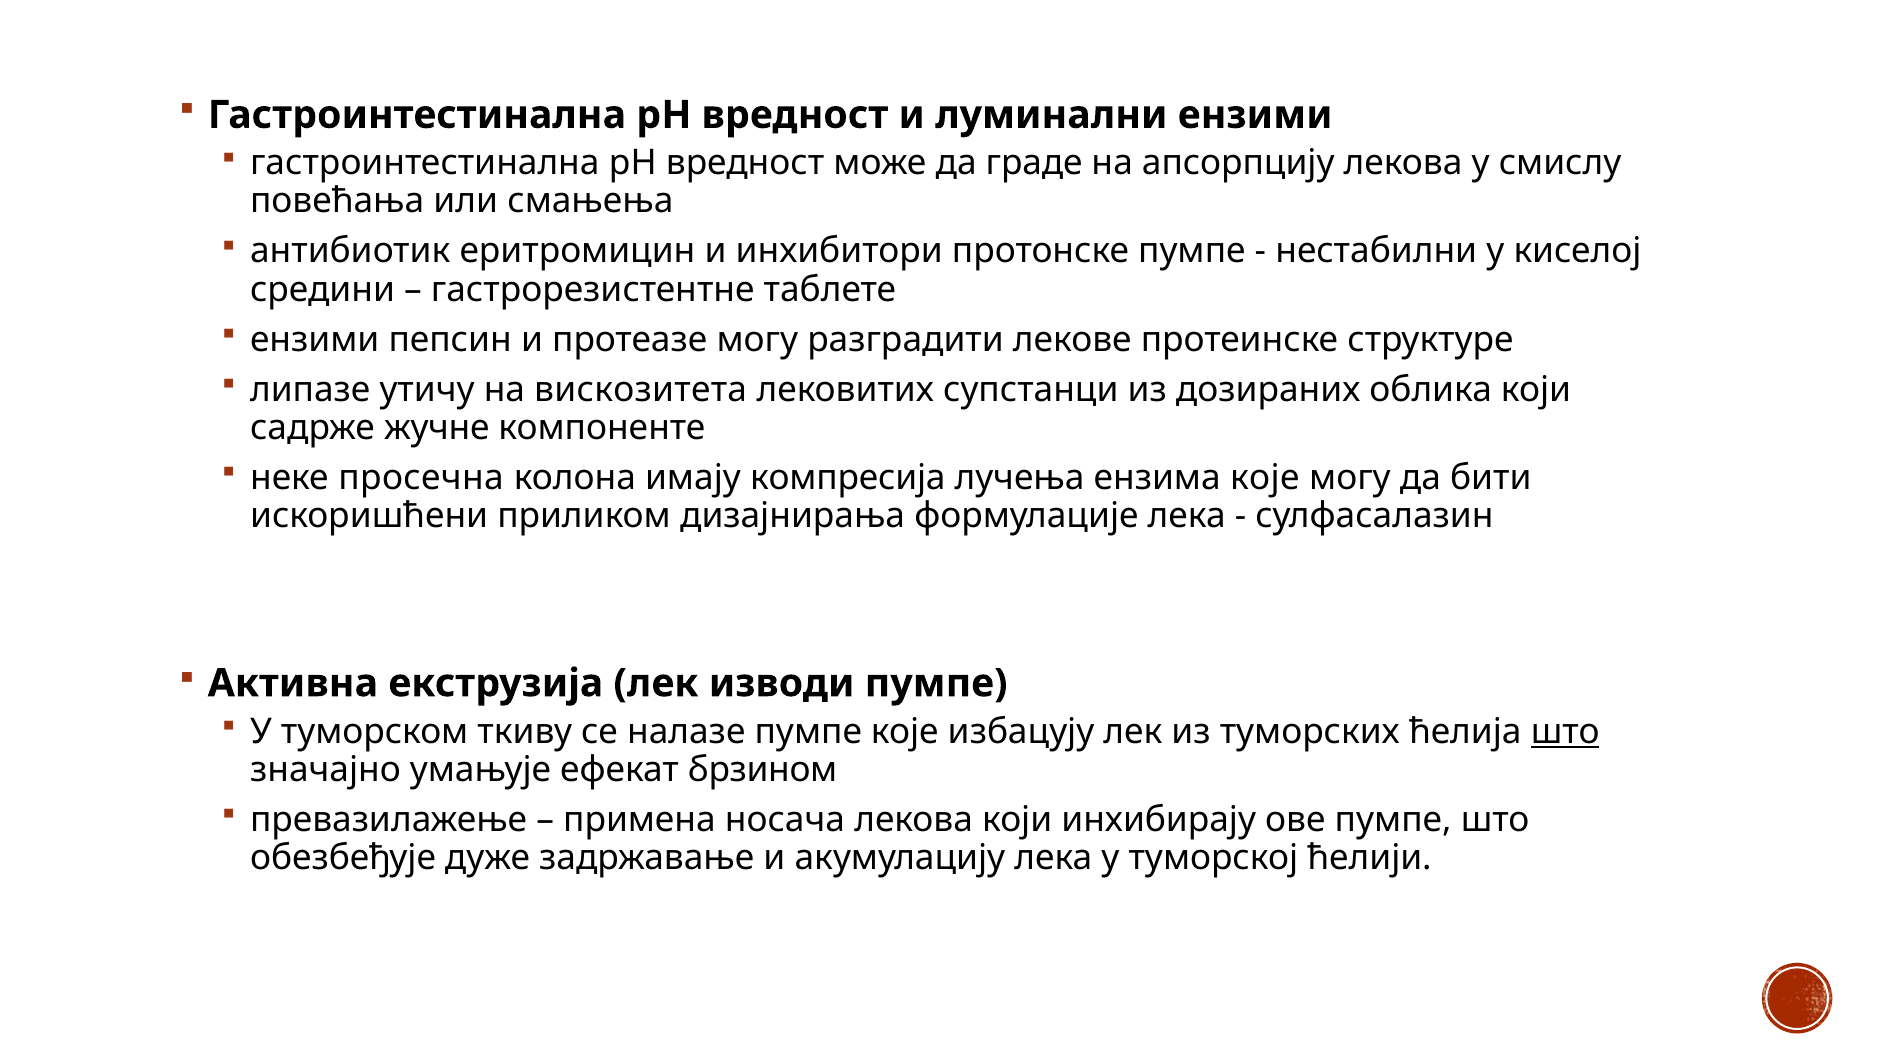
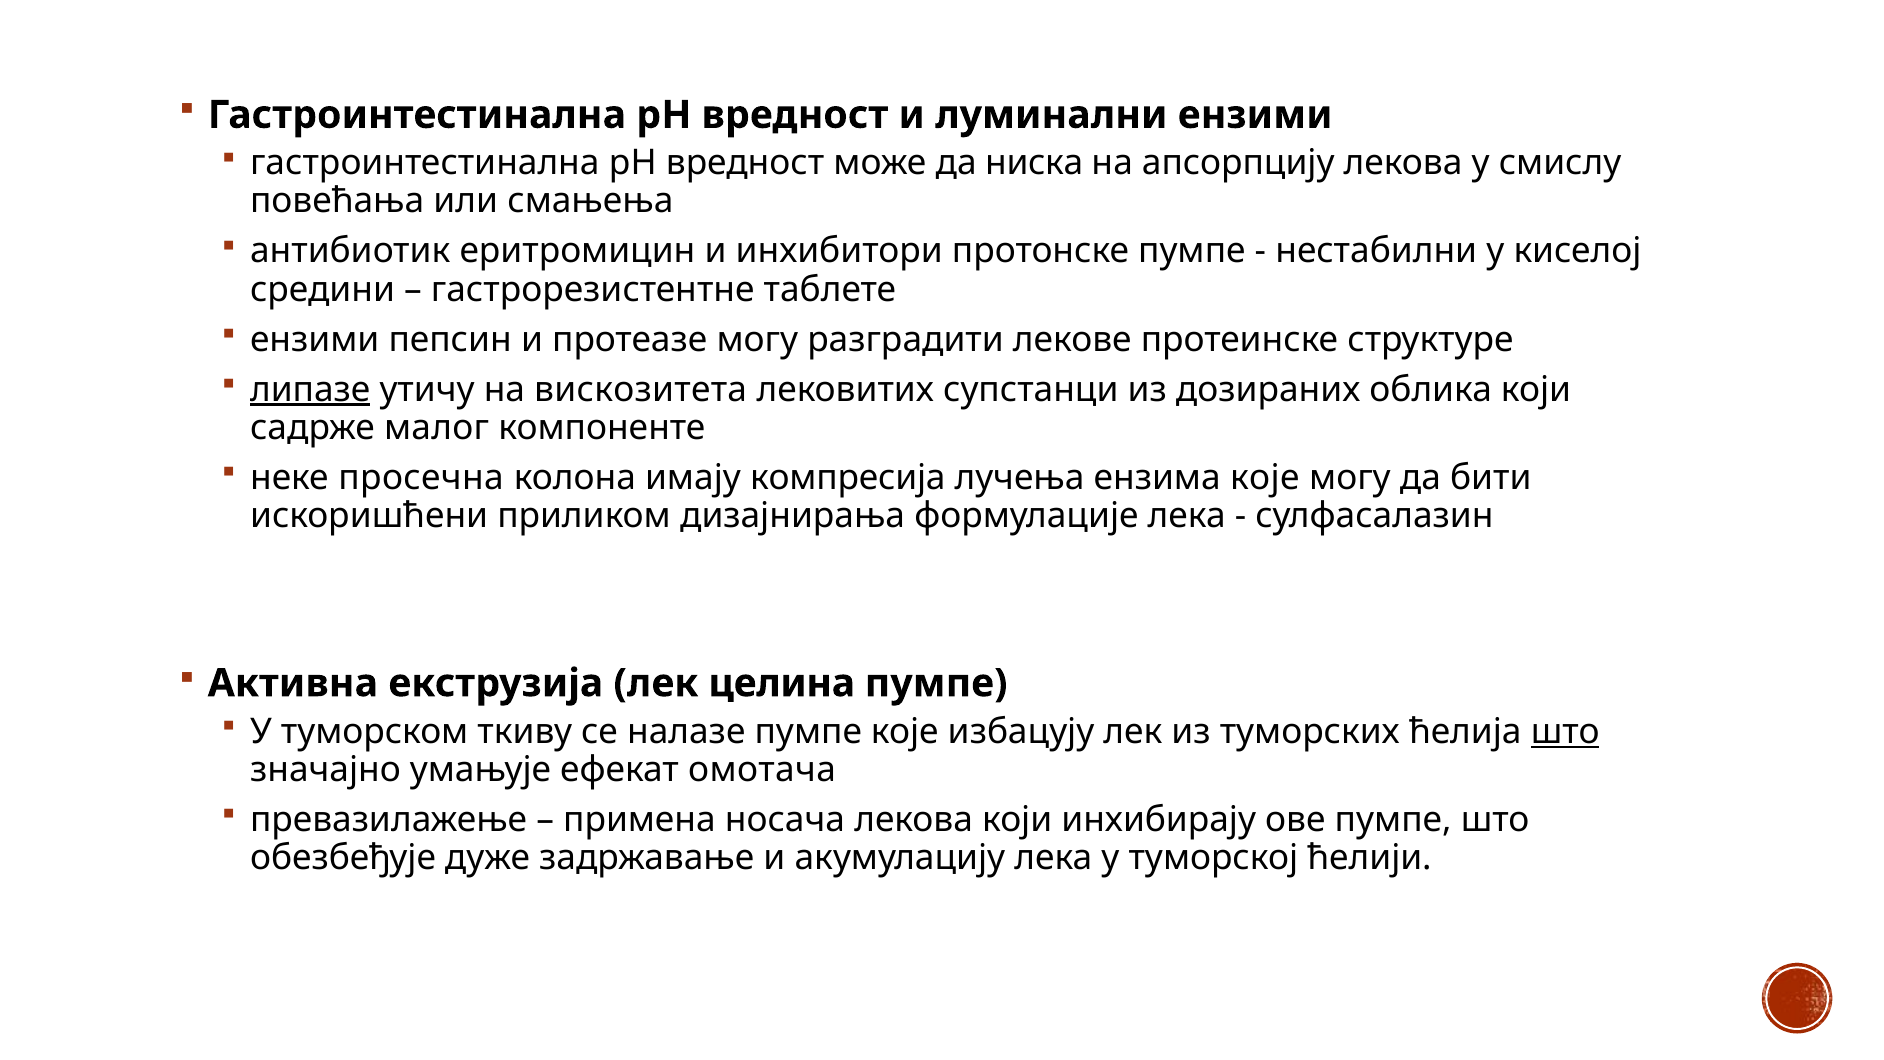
граде: граде -> ниска (1034, 163)
липазе underline: none -> present (310, 389)
жучне: жучне -> малог (437, 427)
изводи: изводи -> целина (782, 683)
брзином: брзином -> омотача (762, 769)
